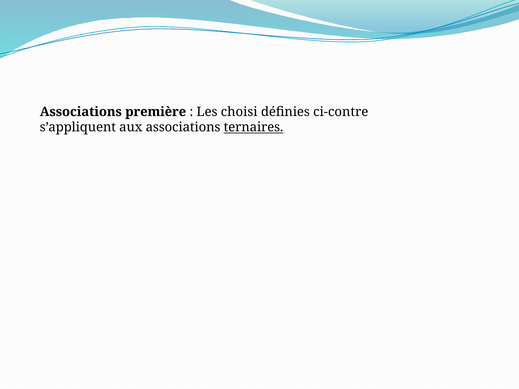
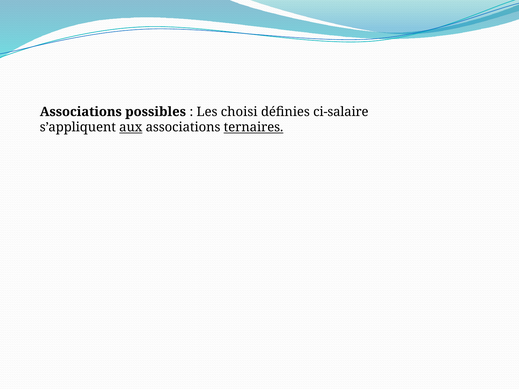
première: première -> possibles (156, 112)
ci-contre: ci-contre -> ci-salaire (341, 112)
aux underline: none -> present (131, 127)
